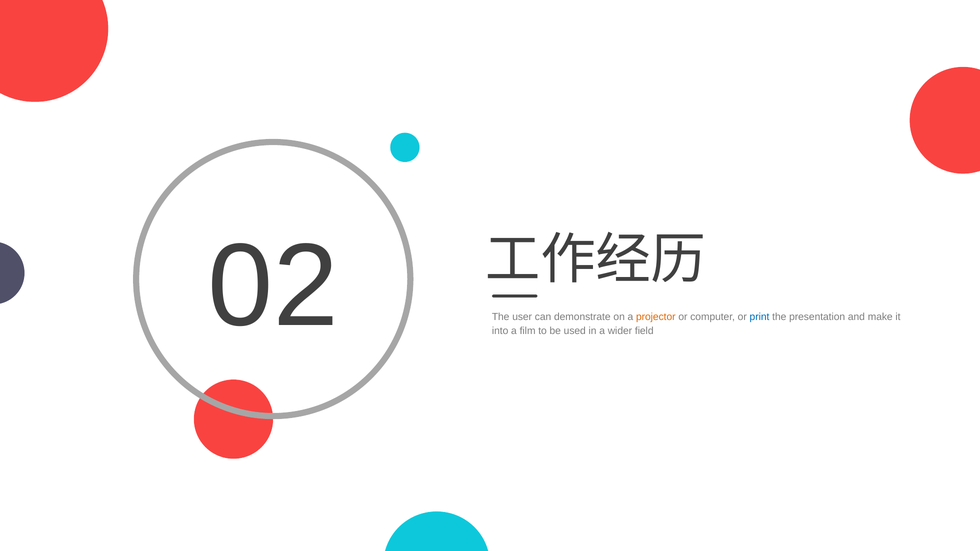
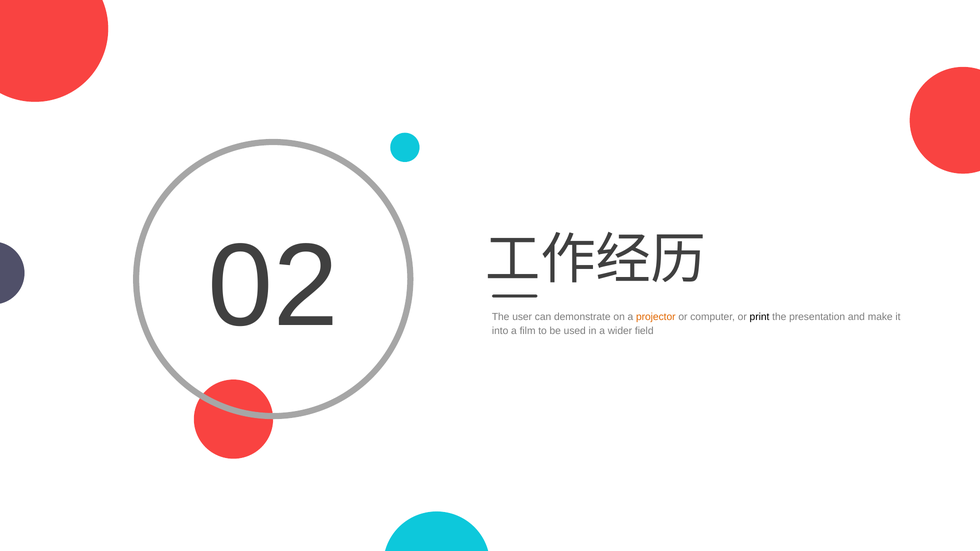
print colour: blue -> black (760, 317)
